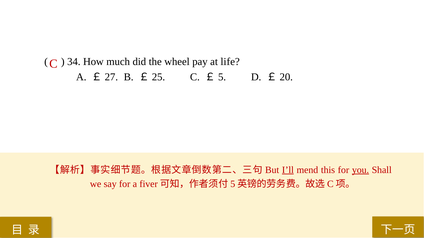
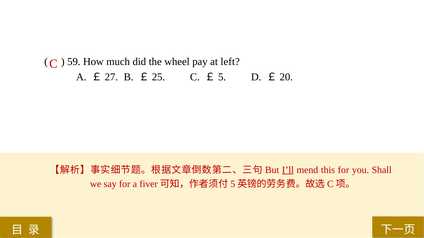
34: 34 -> 59 (74, 62)
life: life -> left (230, 62)
you underline: present -> none (360, 170)
